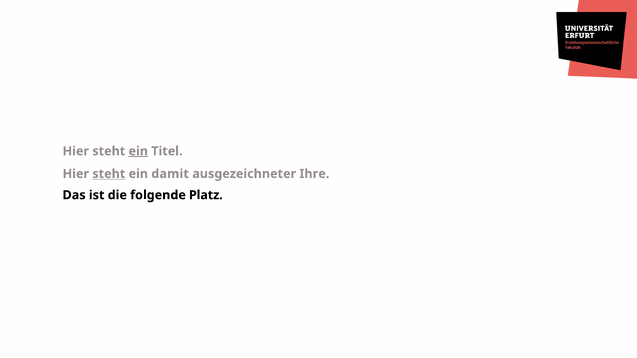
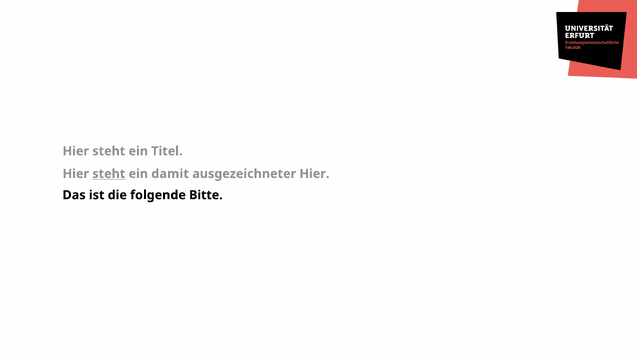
ein underline: present -> none (138, 151)
ausgezeichneter Ihre: Ihre -> Hier (314, 174)
Platz: Platz -> Bitte (206, 195)
